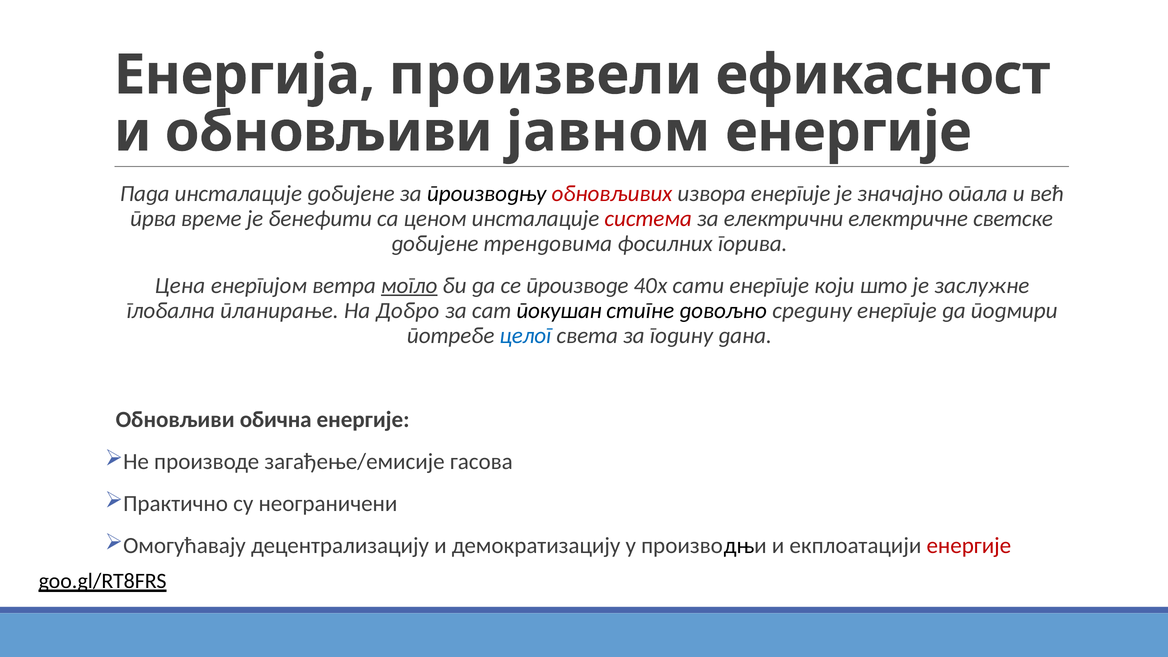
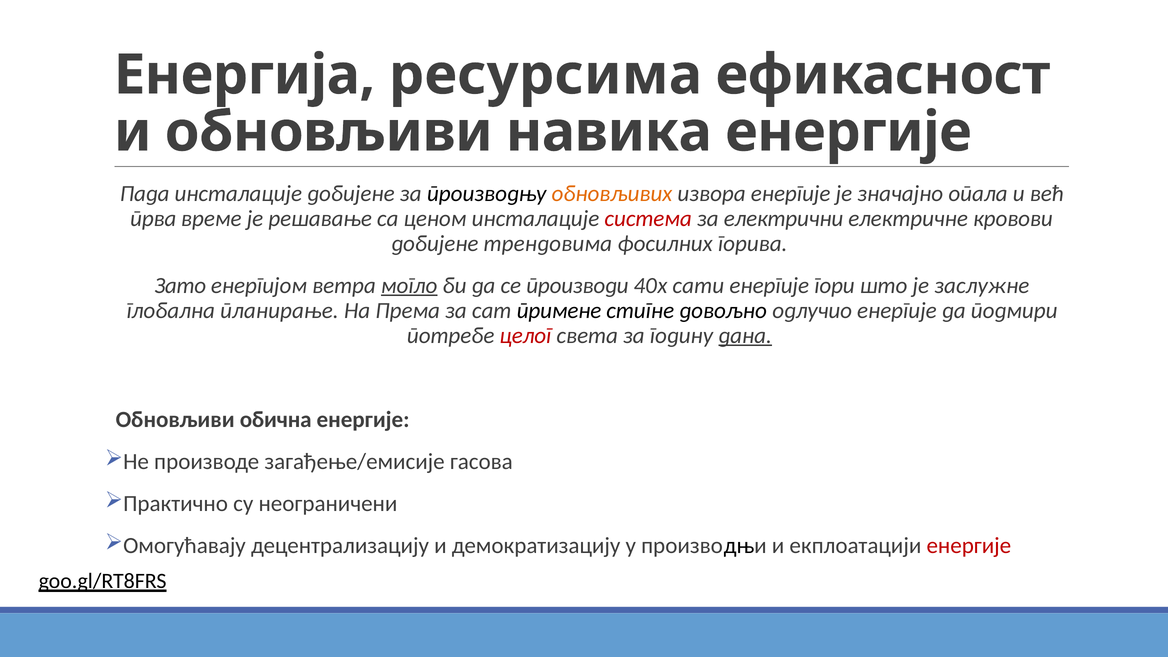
произвели: произвели -> ресурсима (545, 75)
јавном: јавном -> навика (609, 132)
обновљивих colour: red -> orange (612, 194)
бенефити: бенефити -> решавање (320, 219)
светске: светске -> кровови (1013, 219)
Цена: Цена -> Зато (180, 285)
се производе: производе -> производи (577, 285)
који: који -> гори (835, 285)
Добро: Добро -> Према (408, 310)
покушан: покушан -> примене (559, 310)
средину: средину -> одлучио (812, 310)
целог colour: blue -> red (525, 335)
дана underline: none -> present (745, 335)
